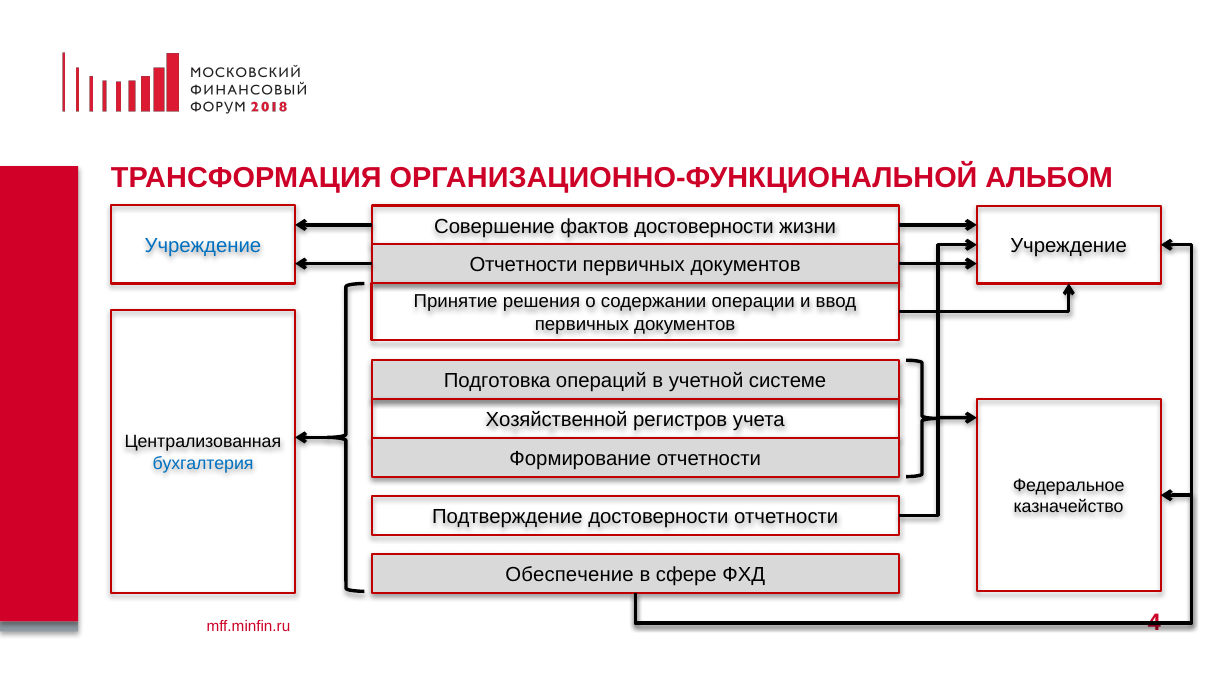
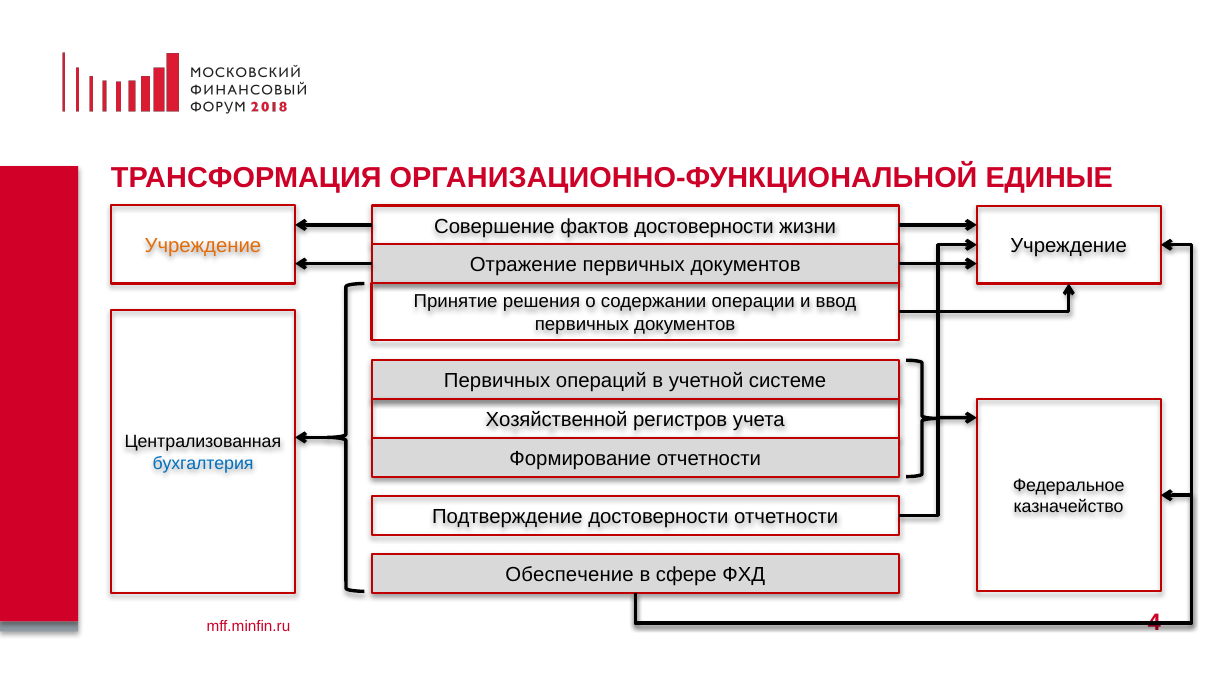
АЛЬБОМ: АЛЬБОМ -> ЕДИНЫЕ (1049, 178)
Учреждение colour: blue -> orange (203, 246)
Отчетности: Отчетности -> Отражение (523, 265)
Подготовка: Подготовка -> Первичных (497, 381)
